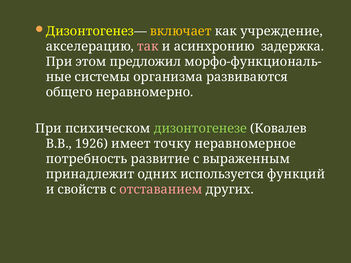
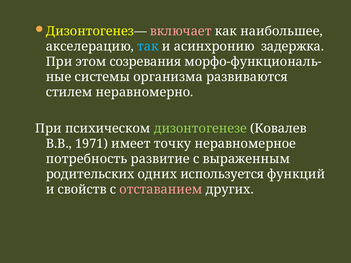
включает colour: yellow -> pink (181, 31)
учреждение: учреждение -> наибольшее (282, 31)
так colour: pink -> light blue (148, 47)
предложил: предложил -> созревания (145, 62)
общего: общего -> стилем (69, 92)
1926: 1926 -> 1971 (92, 144)
принадлежит: принадлежит -> родительских (90, 174)
